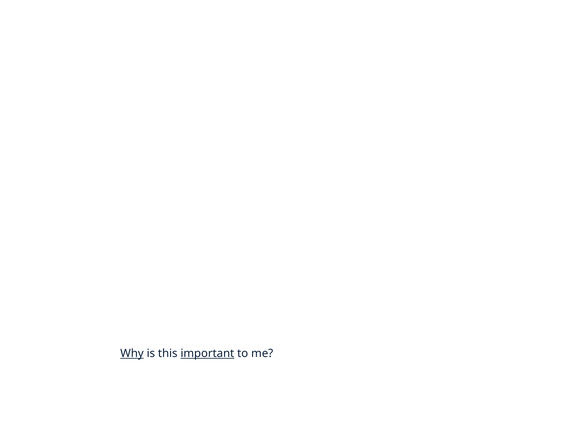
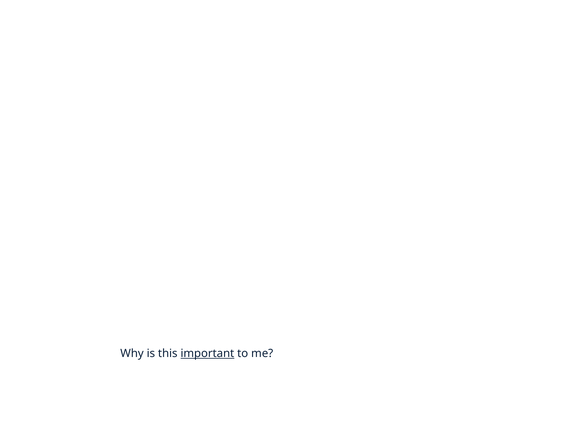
Why underline: present -> none (132, 353)
